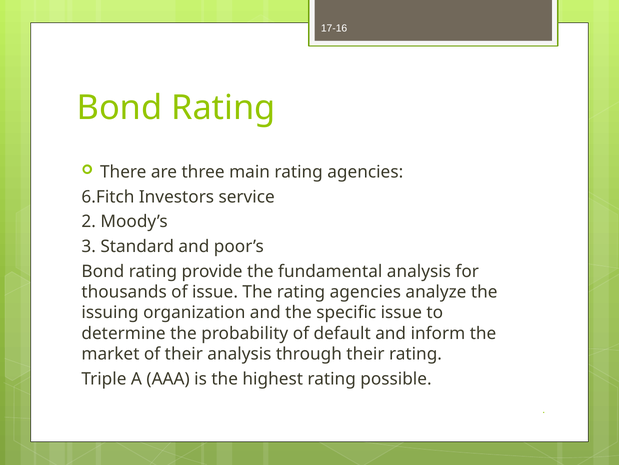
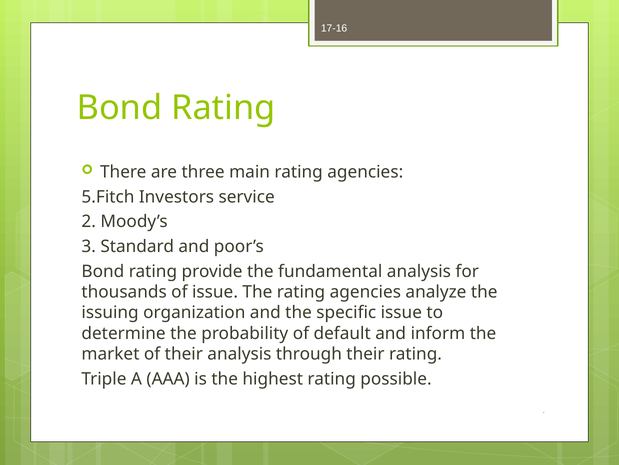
6.Fitch: 6.Fitch -> 5.Fitch (108, 197)
